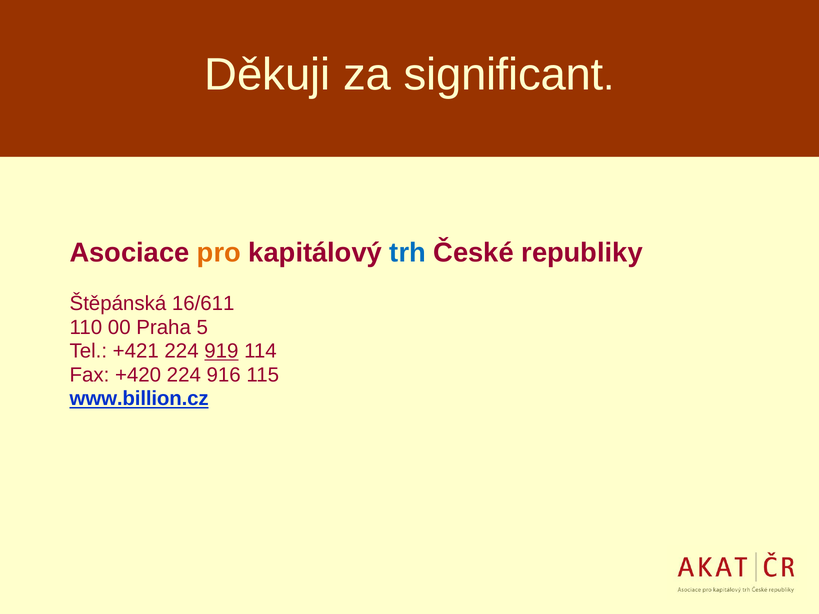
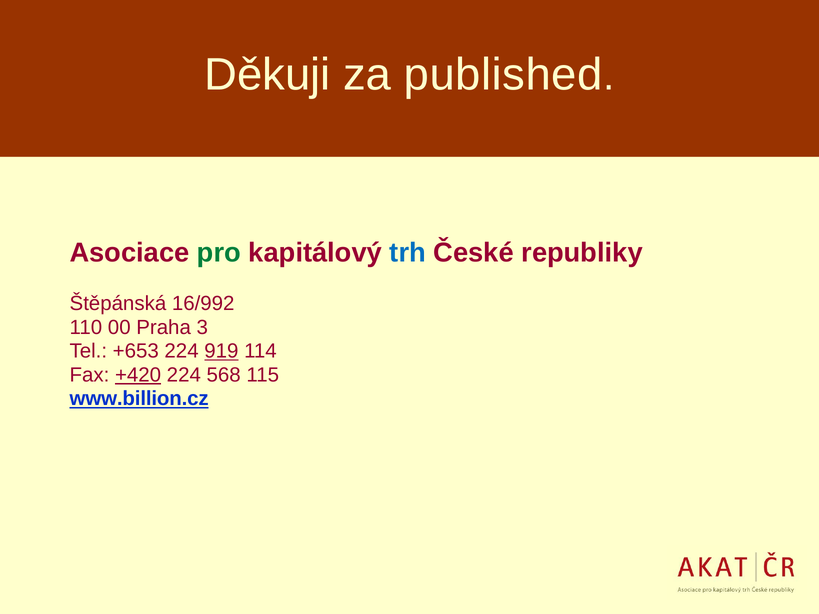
significant: significant -> published (503, 75)
pro colour: orange -> green (219, 253)
16/611: 16/611 -> 16/992 (203, 304)
5: 5 -> 3 (202, 328)
+421: +421 -> +653 (136, 351)
+420 underline: none -> present (138, 375)
916: 916 -> 568 (224, 375)
